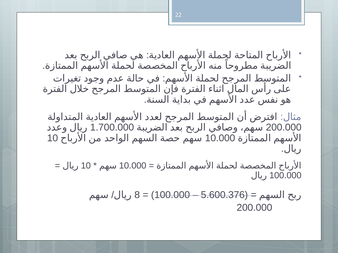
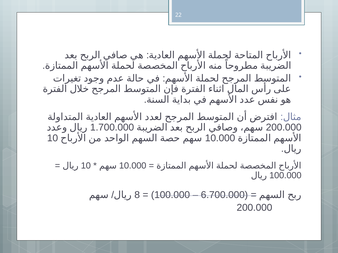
5.600.376: 5.600.376 -> 6.700.000 (223, 195)
